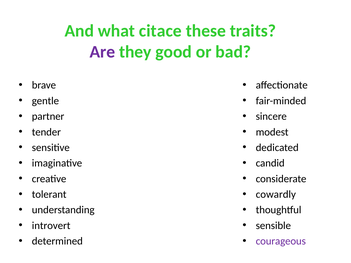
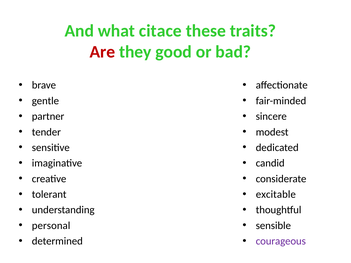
Are colour: purple -> red (102, 52)
cowardly: cowardly -> excitable (276, 194)
introvert: introvert -> personal (51, 226)
